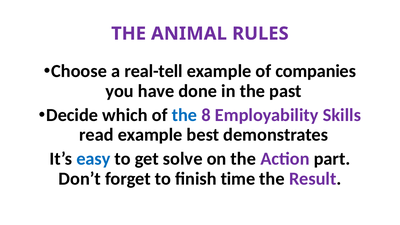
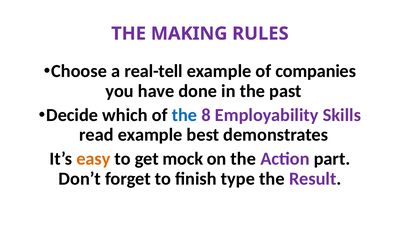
ANIMAL: ANIMAL -> MAKING (189, 34)
easy colour: blue -> orange (93, 159)
solve: solve -> mock (183, 159)
time: time -> type (238, 179)
